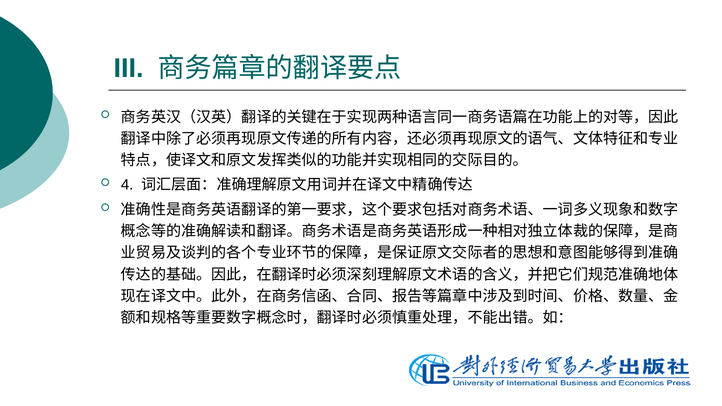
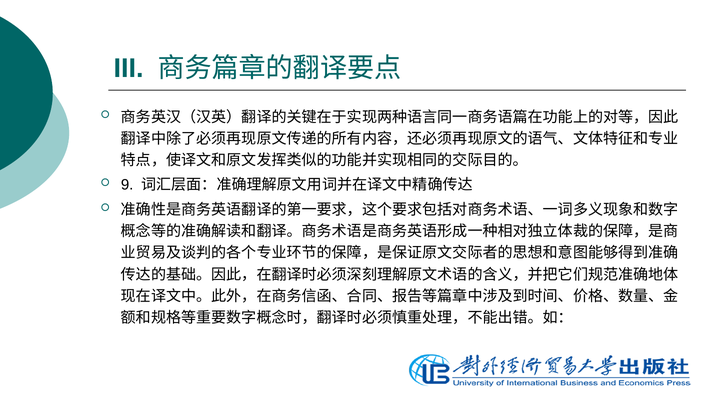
4: 4 -> 9 (127, 185)
